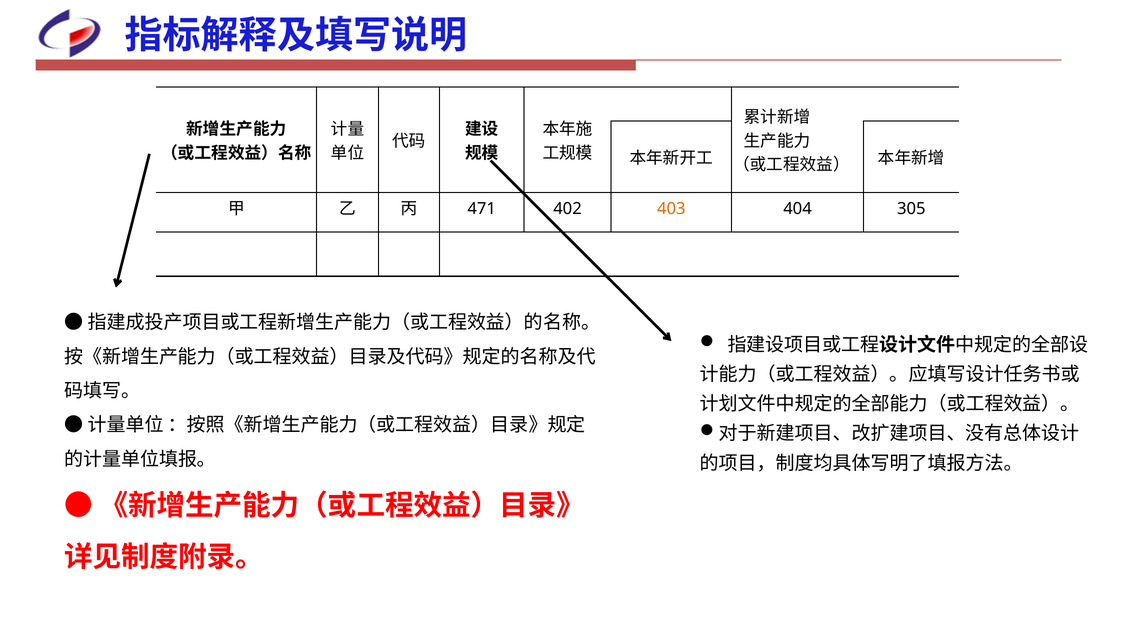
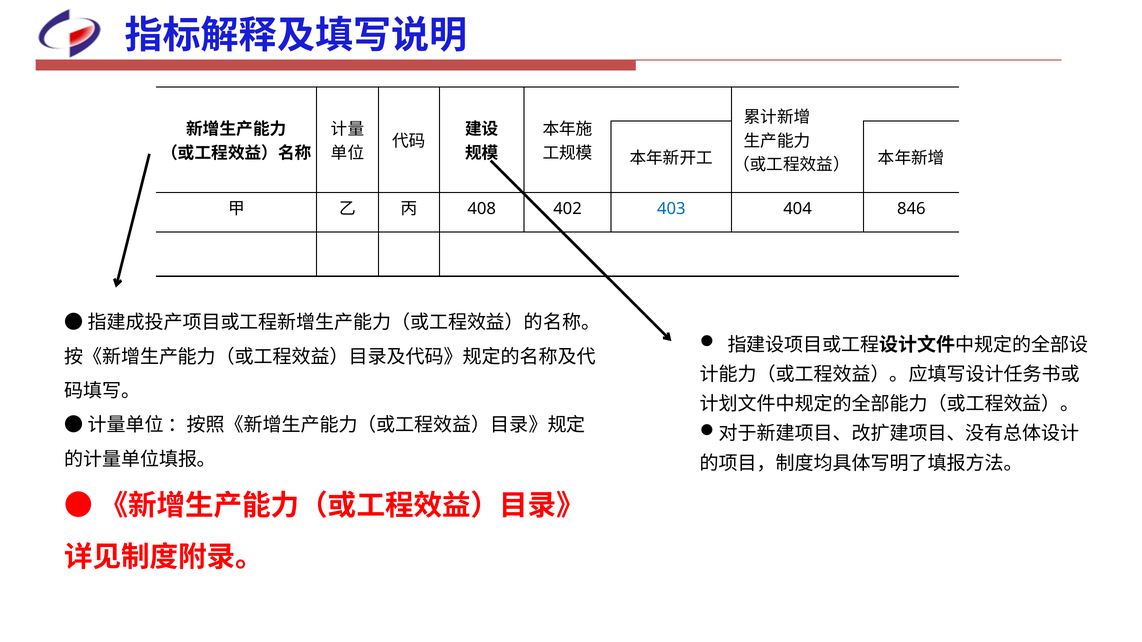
471: 471 -> 408 (482, 209)
403 colour: orange -> blue (671, 209)
305: 305 -> 846 (911, 209)
